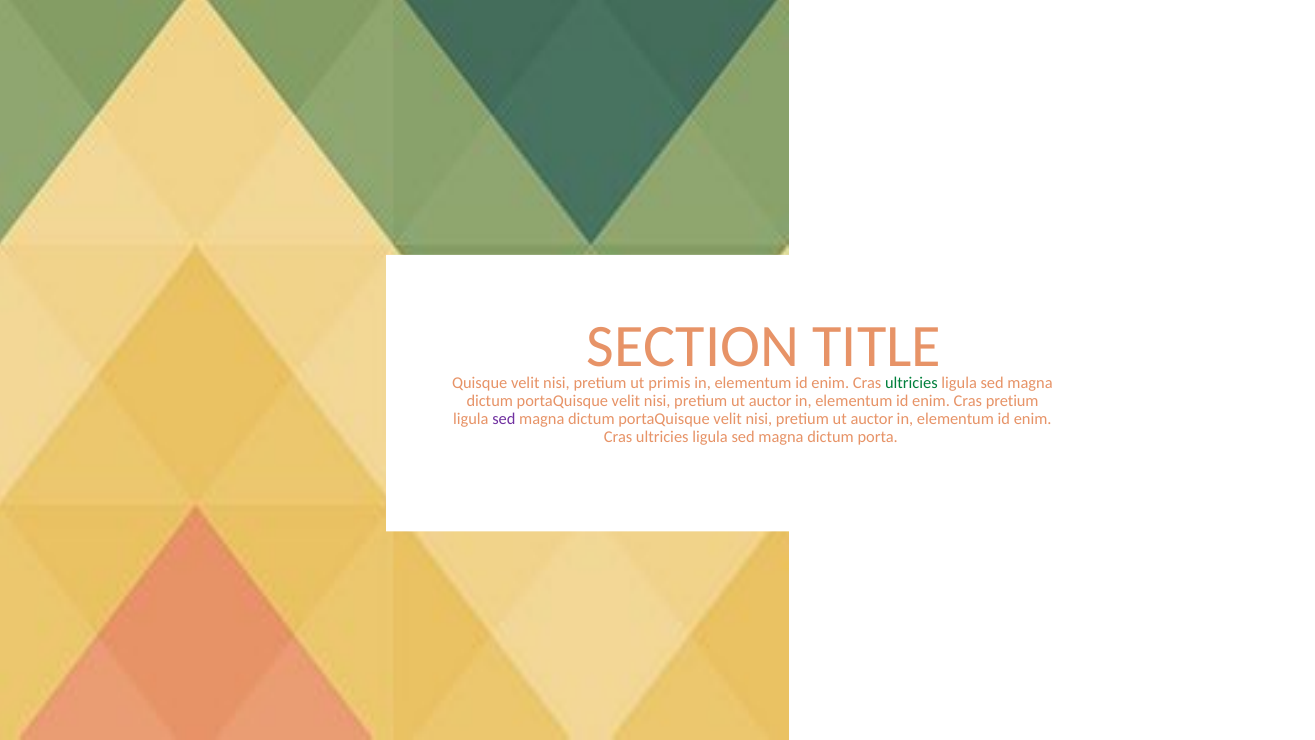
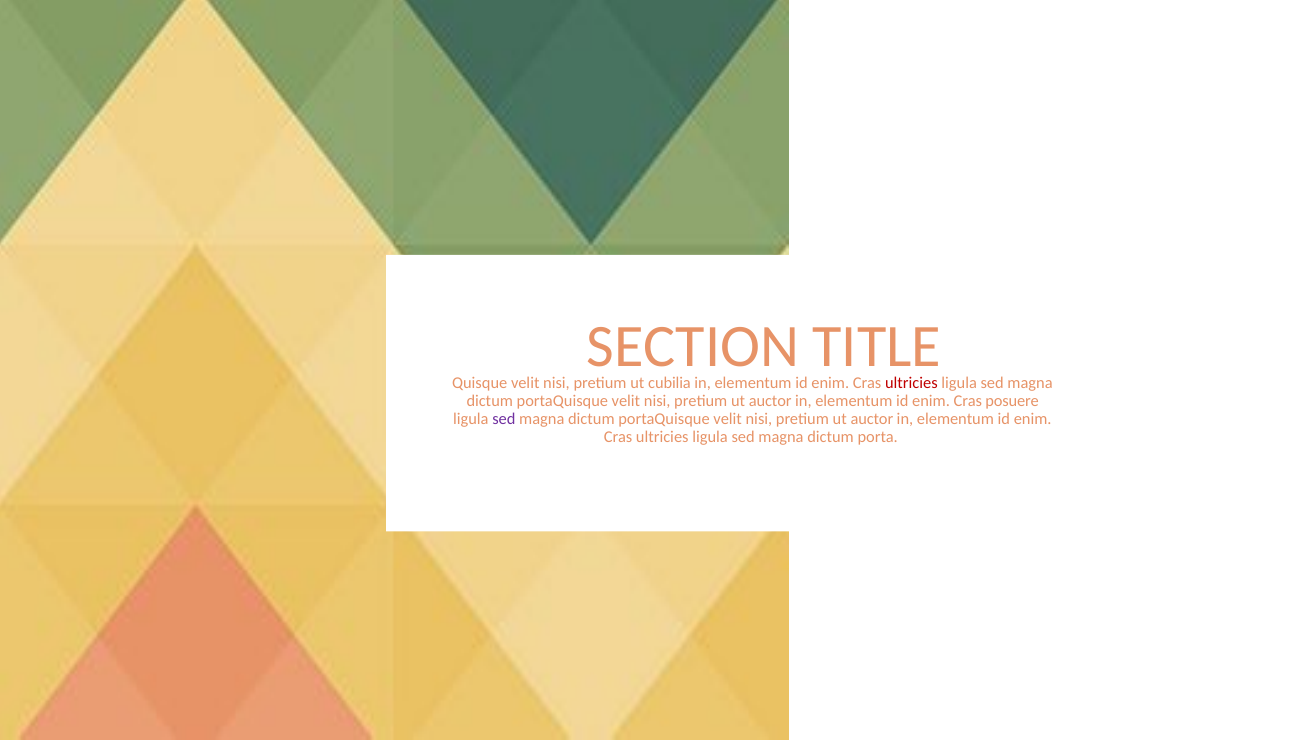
primis: primis -> cubilia (670, 383)
ultricies colour: green -> red (911, 383)
Cras pretium: pretium -> posuere (1012, 401)
